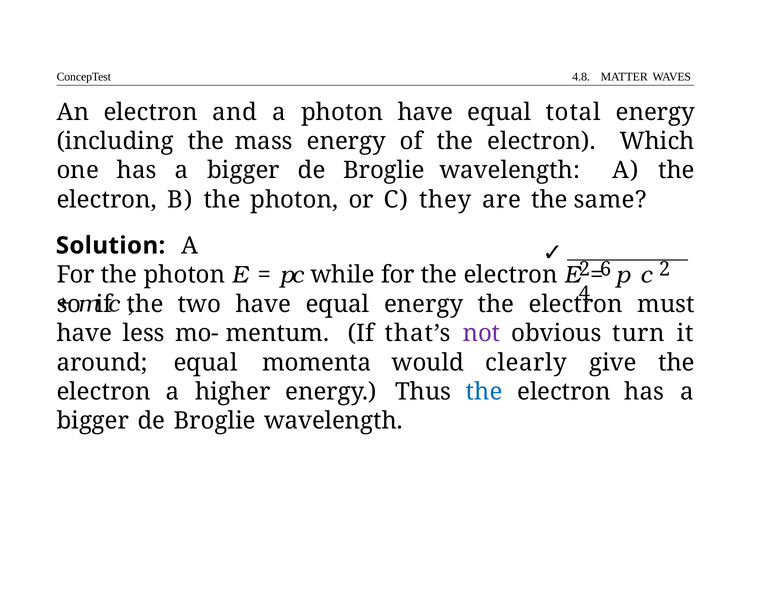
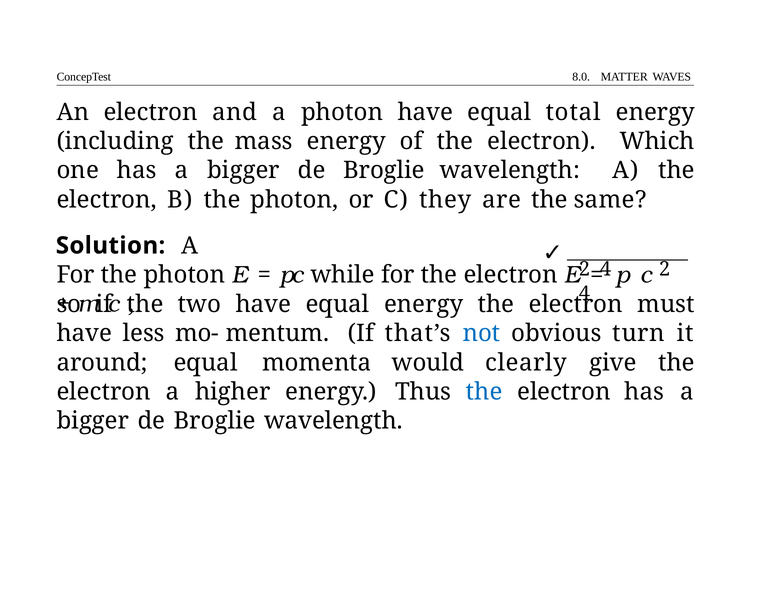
4.8: 4.8 -> 8.0 (581, 77)
6: 6 -> 4 (606, 269)
not colour: purple -> blue (481, 333)
